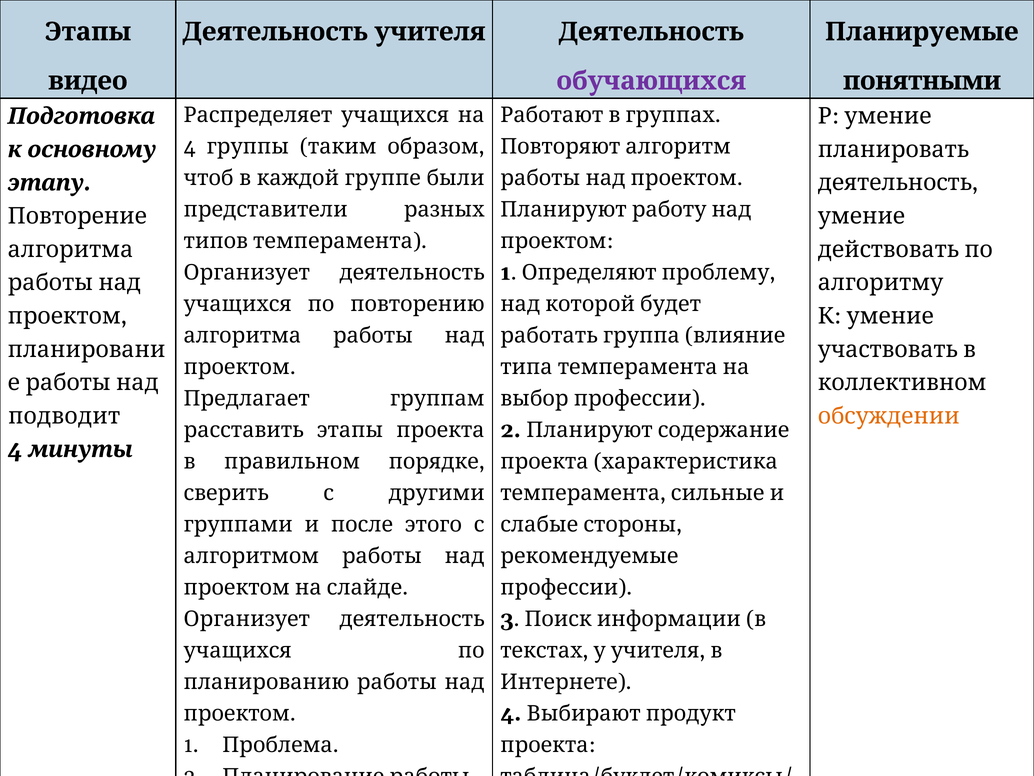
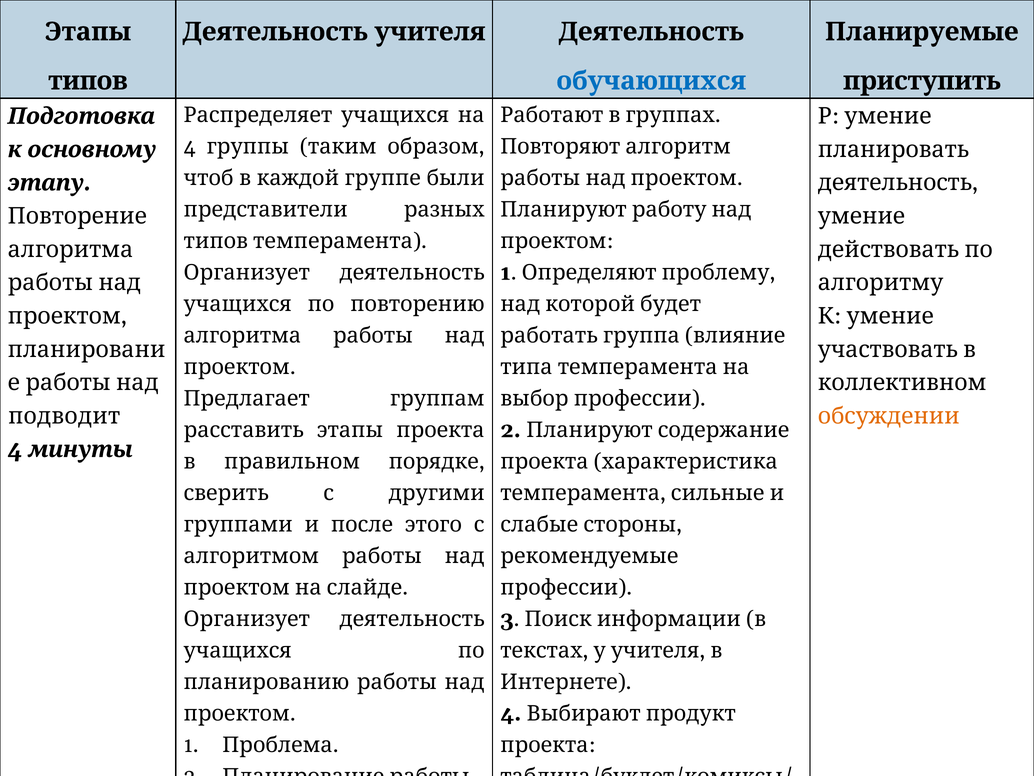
видео: видео -> типов (88, 81)
обучающихся colour: purple -> blue (651, 81)
понятными: понятными -> приступить (922, 81)
